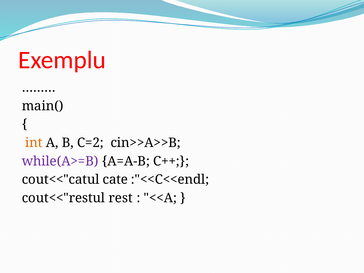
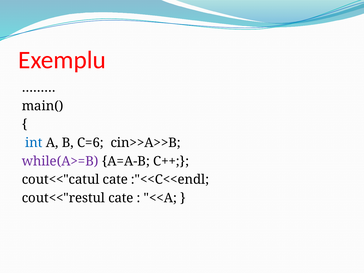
int colour: orange -> blue (34, 143)
C=2: C=2 -> C=6 (90, 143)
cout<<"restul rest: rest -> cate (121, 198)
